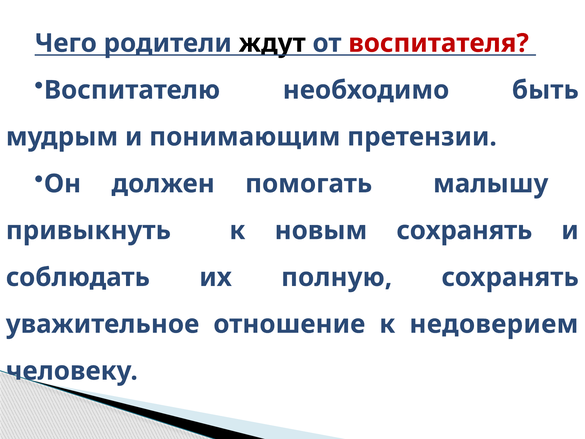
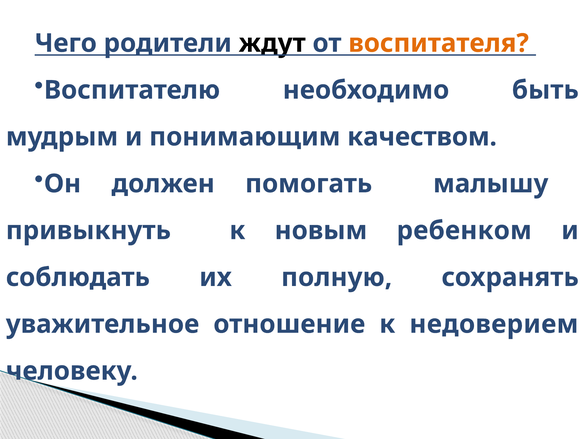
воспитателя colour: red -> orange (439, 43)
претензии: претензии -> качеством (422, 137)
новым сохранять: сохранять -> ребенком (464, 230)
